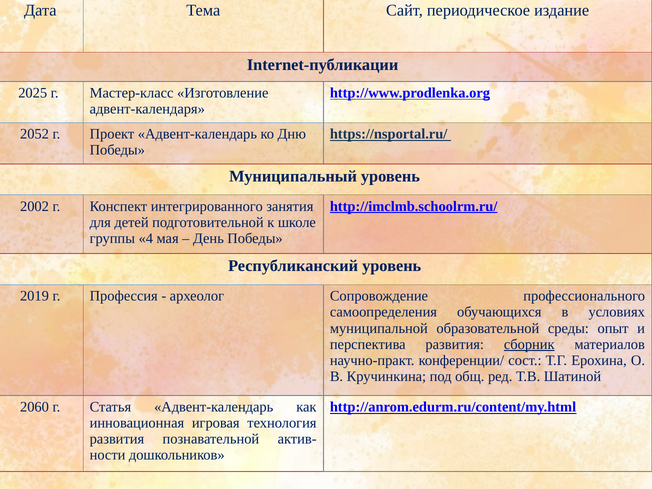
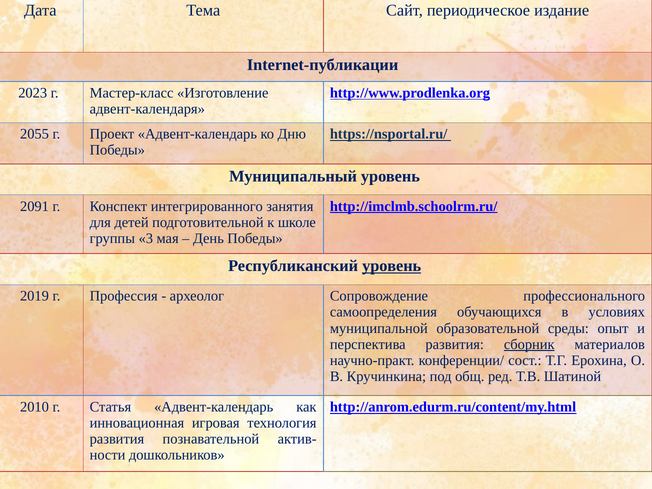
2025: 2025 -> 2023 (33, 93)
2052: 2052 -> 2055 (34, 134)
2002: 2002 -> 2091 (34, 206)
4: 4 -> 3 (146, 238)
уровень underline: none -> present (392, 266)
2060: 2060 -> 2010 (34, 407)
